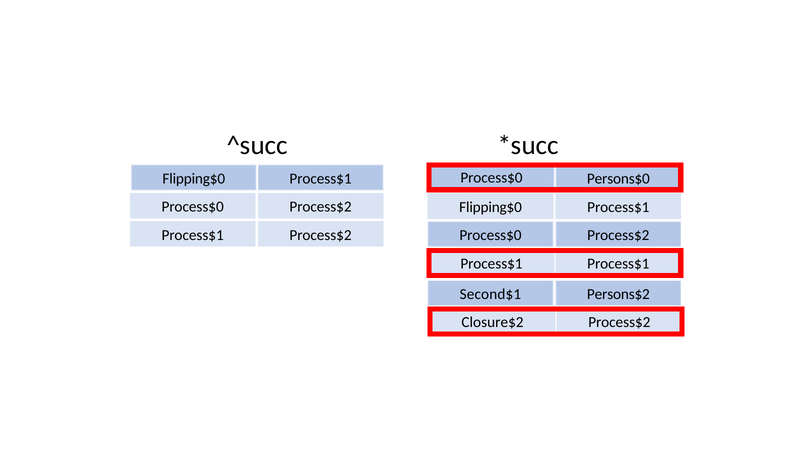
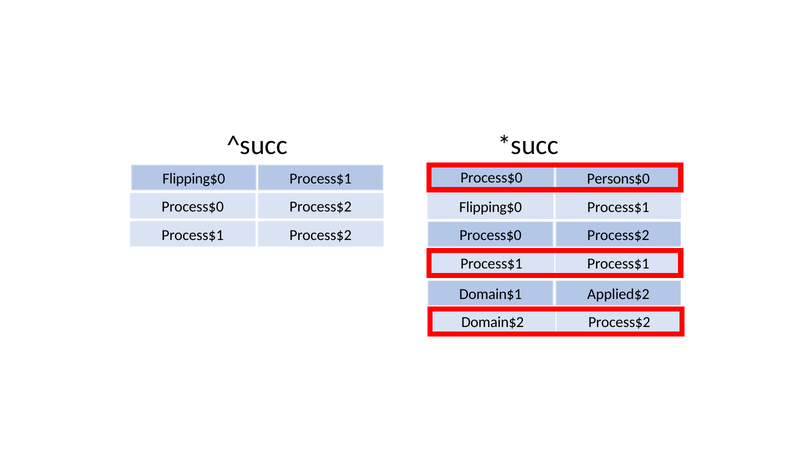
Second$1: Second$1 -> Domain$1 (491, 294)
Persons$2: Persons$2 -> Applied$2 (618, 294)
Closure$2: Closure$2 -> Domain$2 (493, 322)
